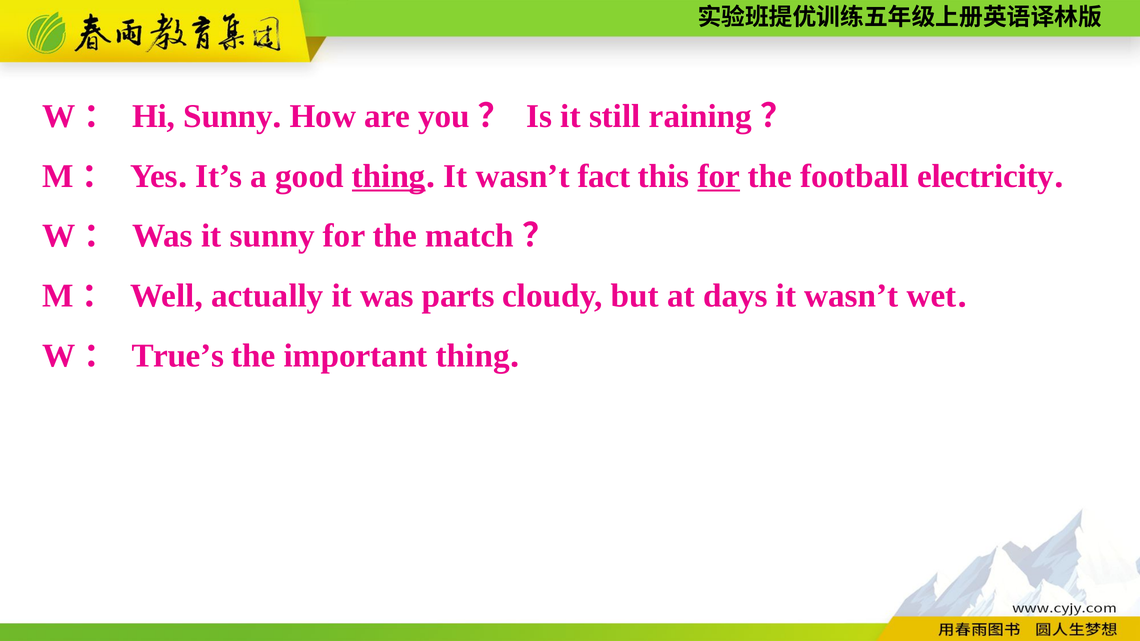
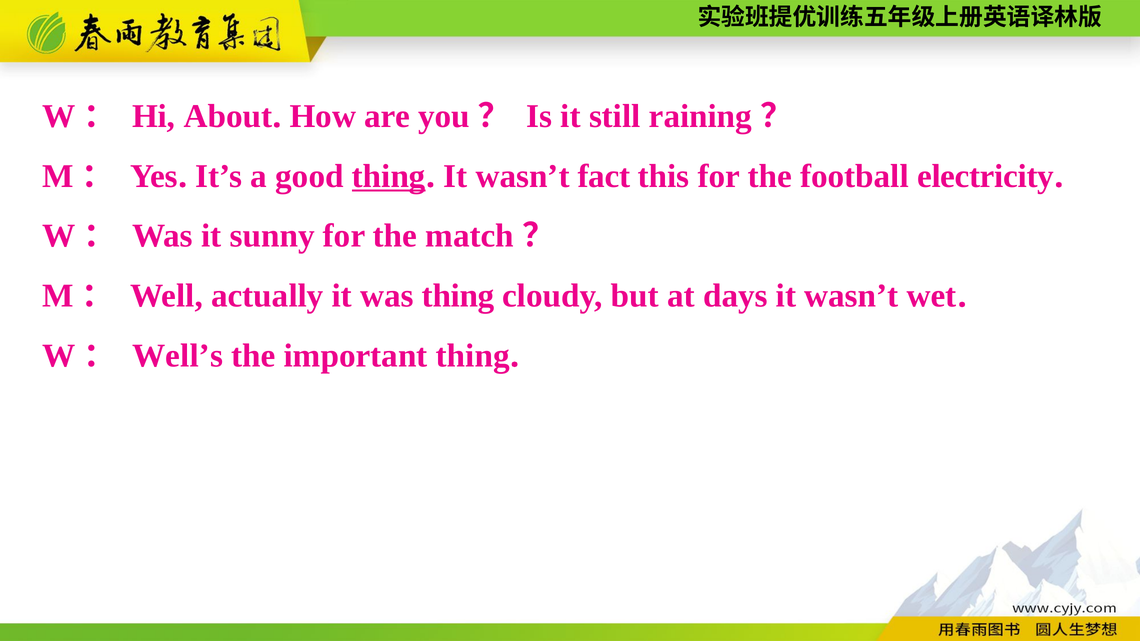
Hi Sunny: Sunny -> About (228, 116)
for underline: present -> none (719, 176)
was parts: parts -> thing (458, 296)
True’s: True’s -> Well’s (178, 356)
